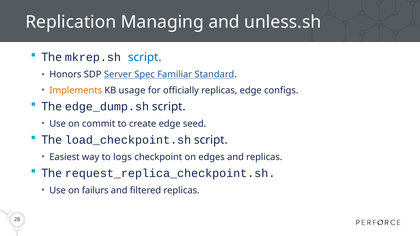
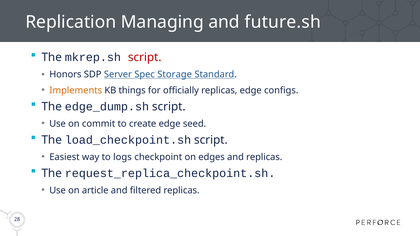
unless.sh: unless.sh -> future.sh (283, 22)
script colour: blue -> red (145, 57)
Familiar: Familiar -> Storage (175, 74)
usage: usage -> things (132, 91)
failurs: failurs -> article (95, 191)
